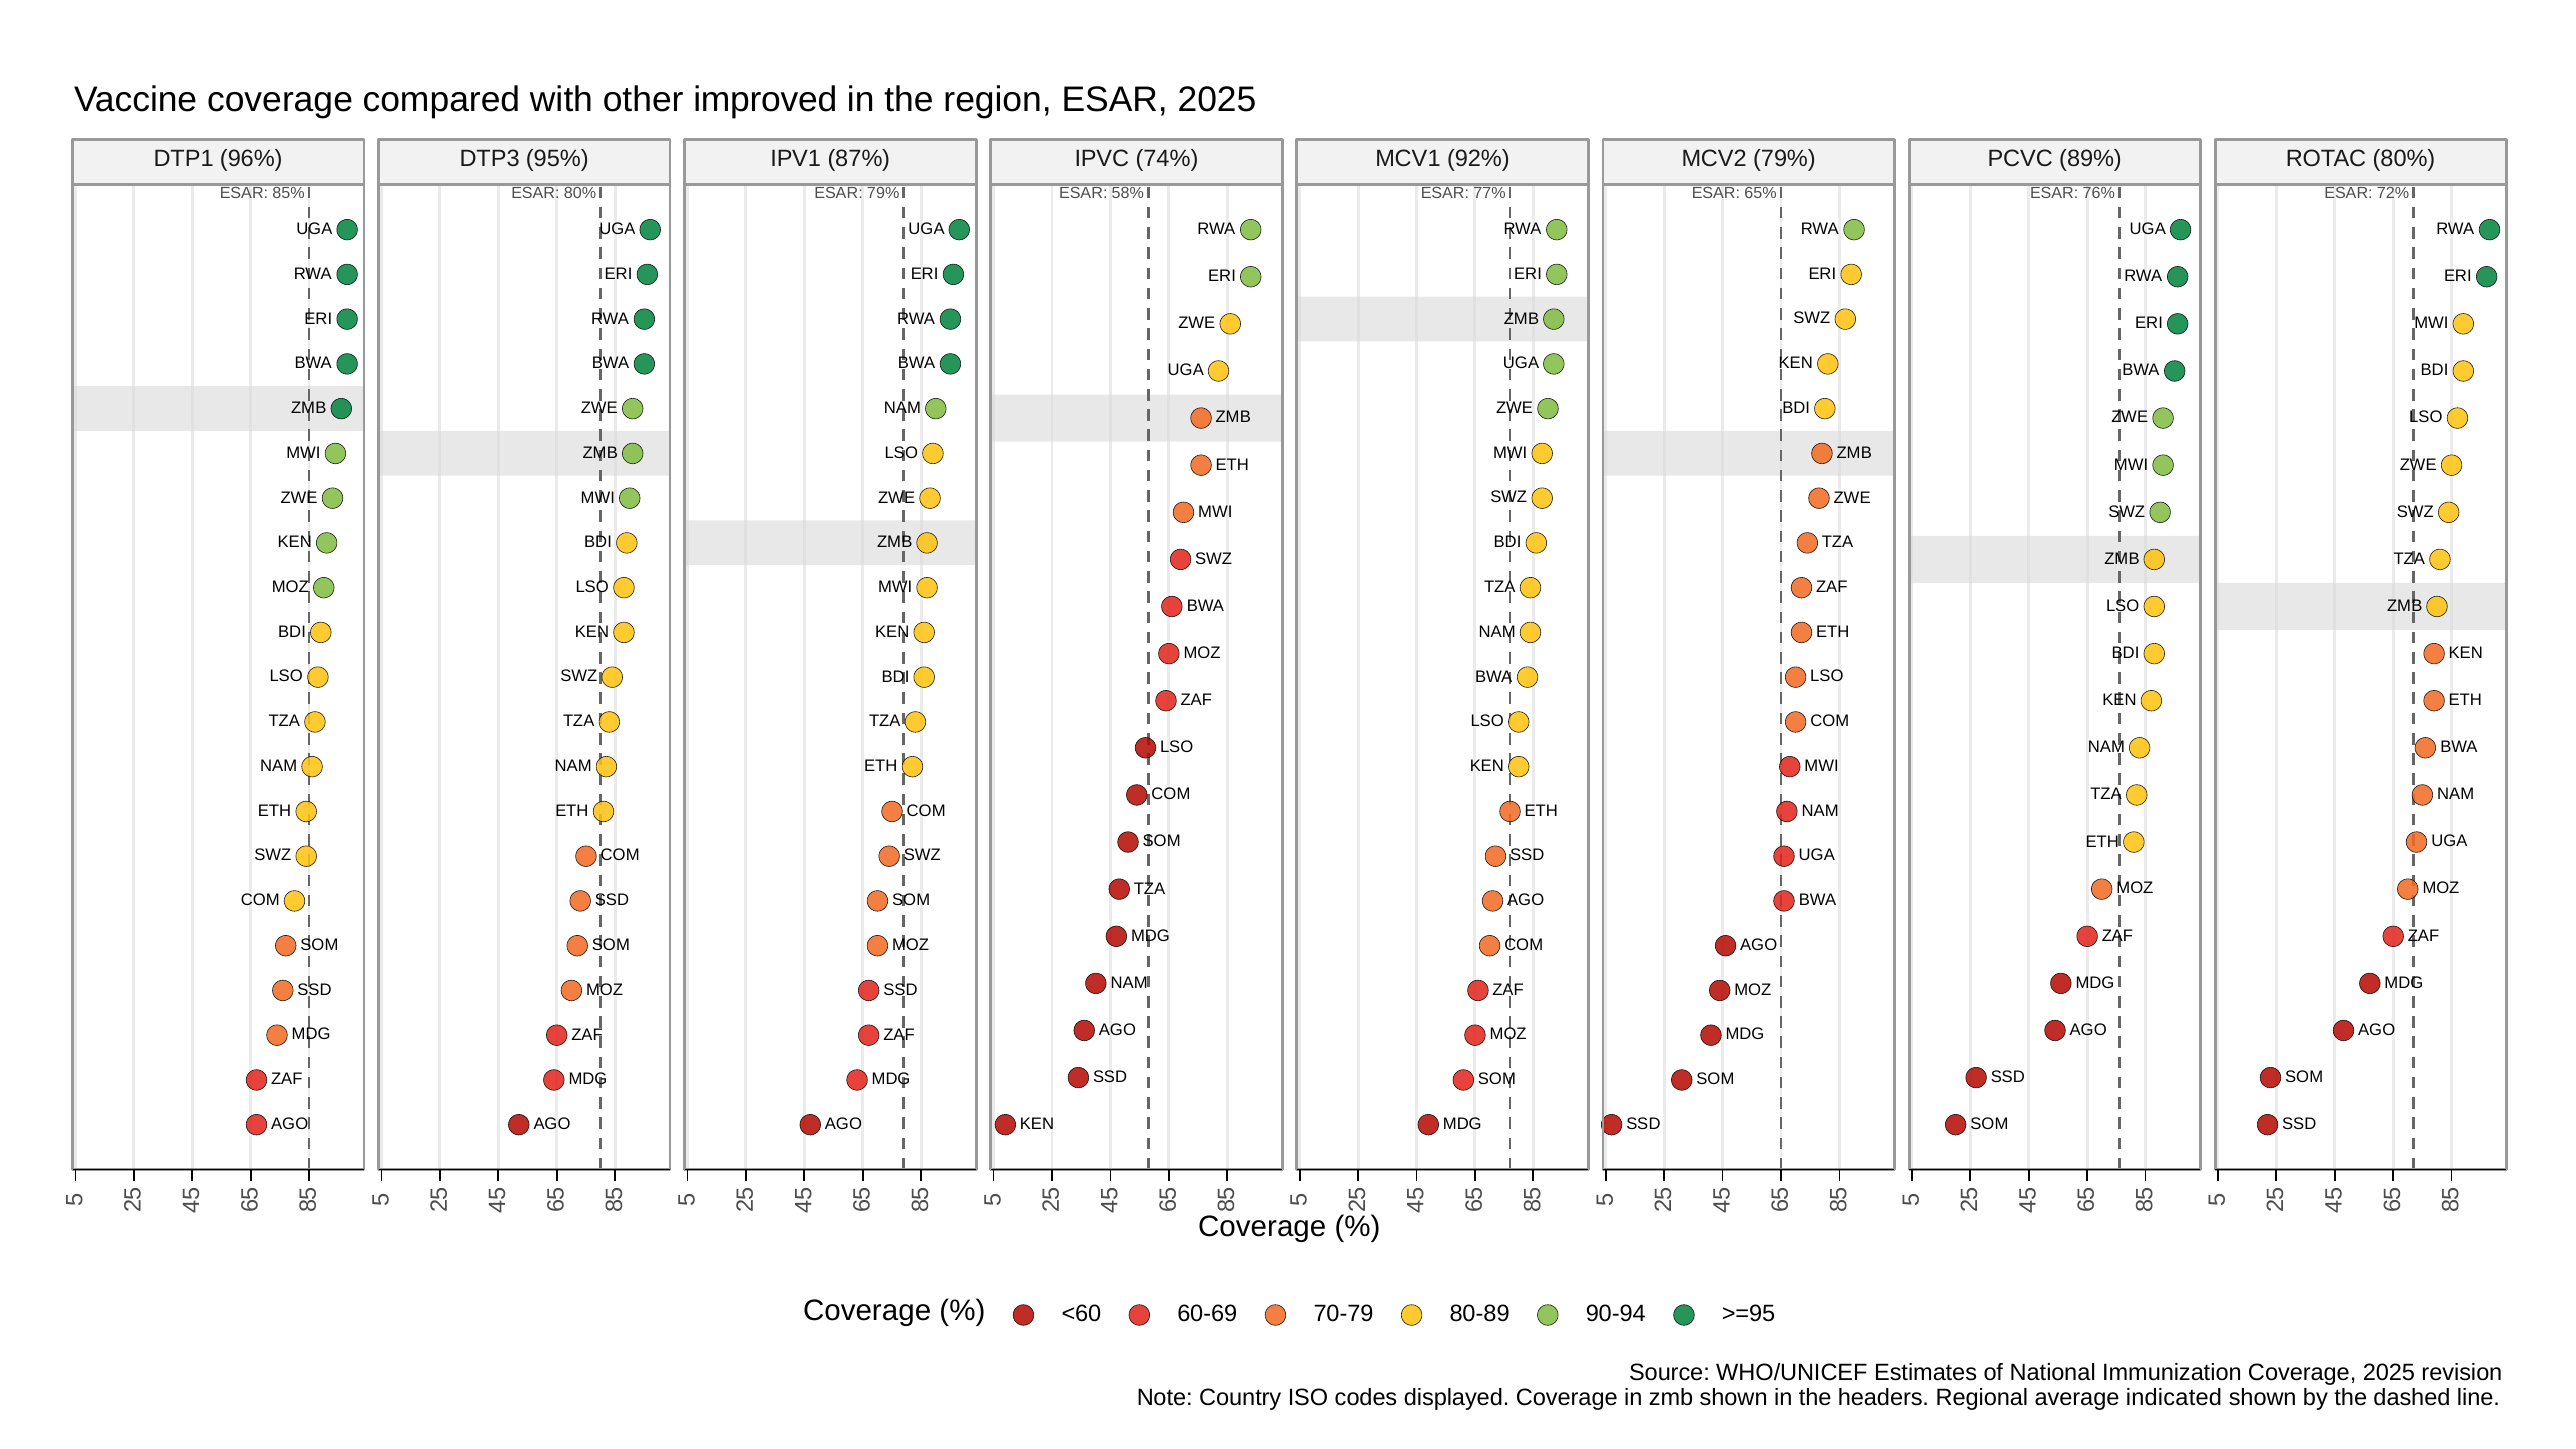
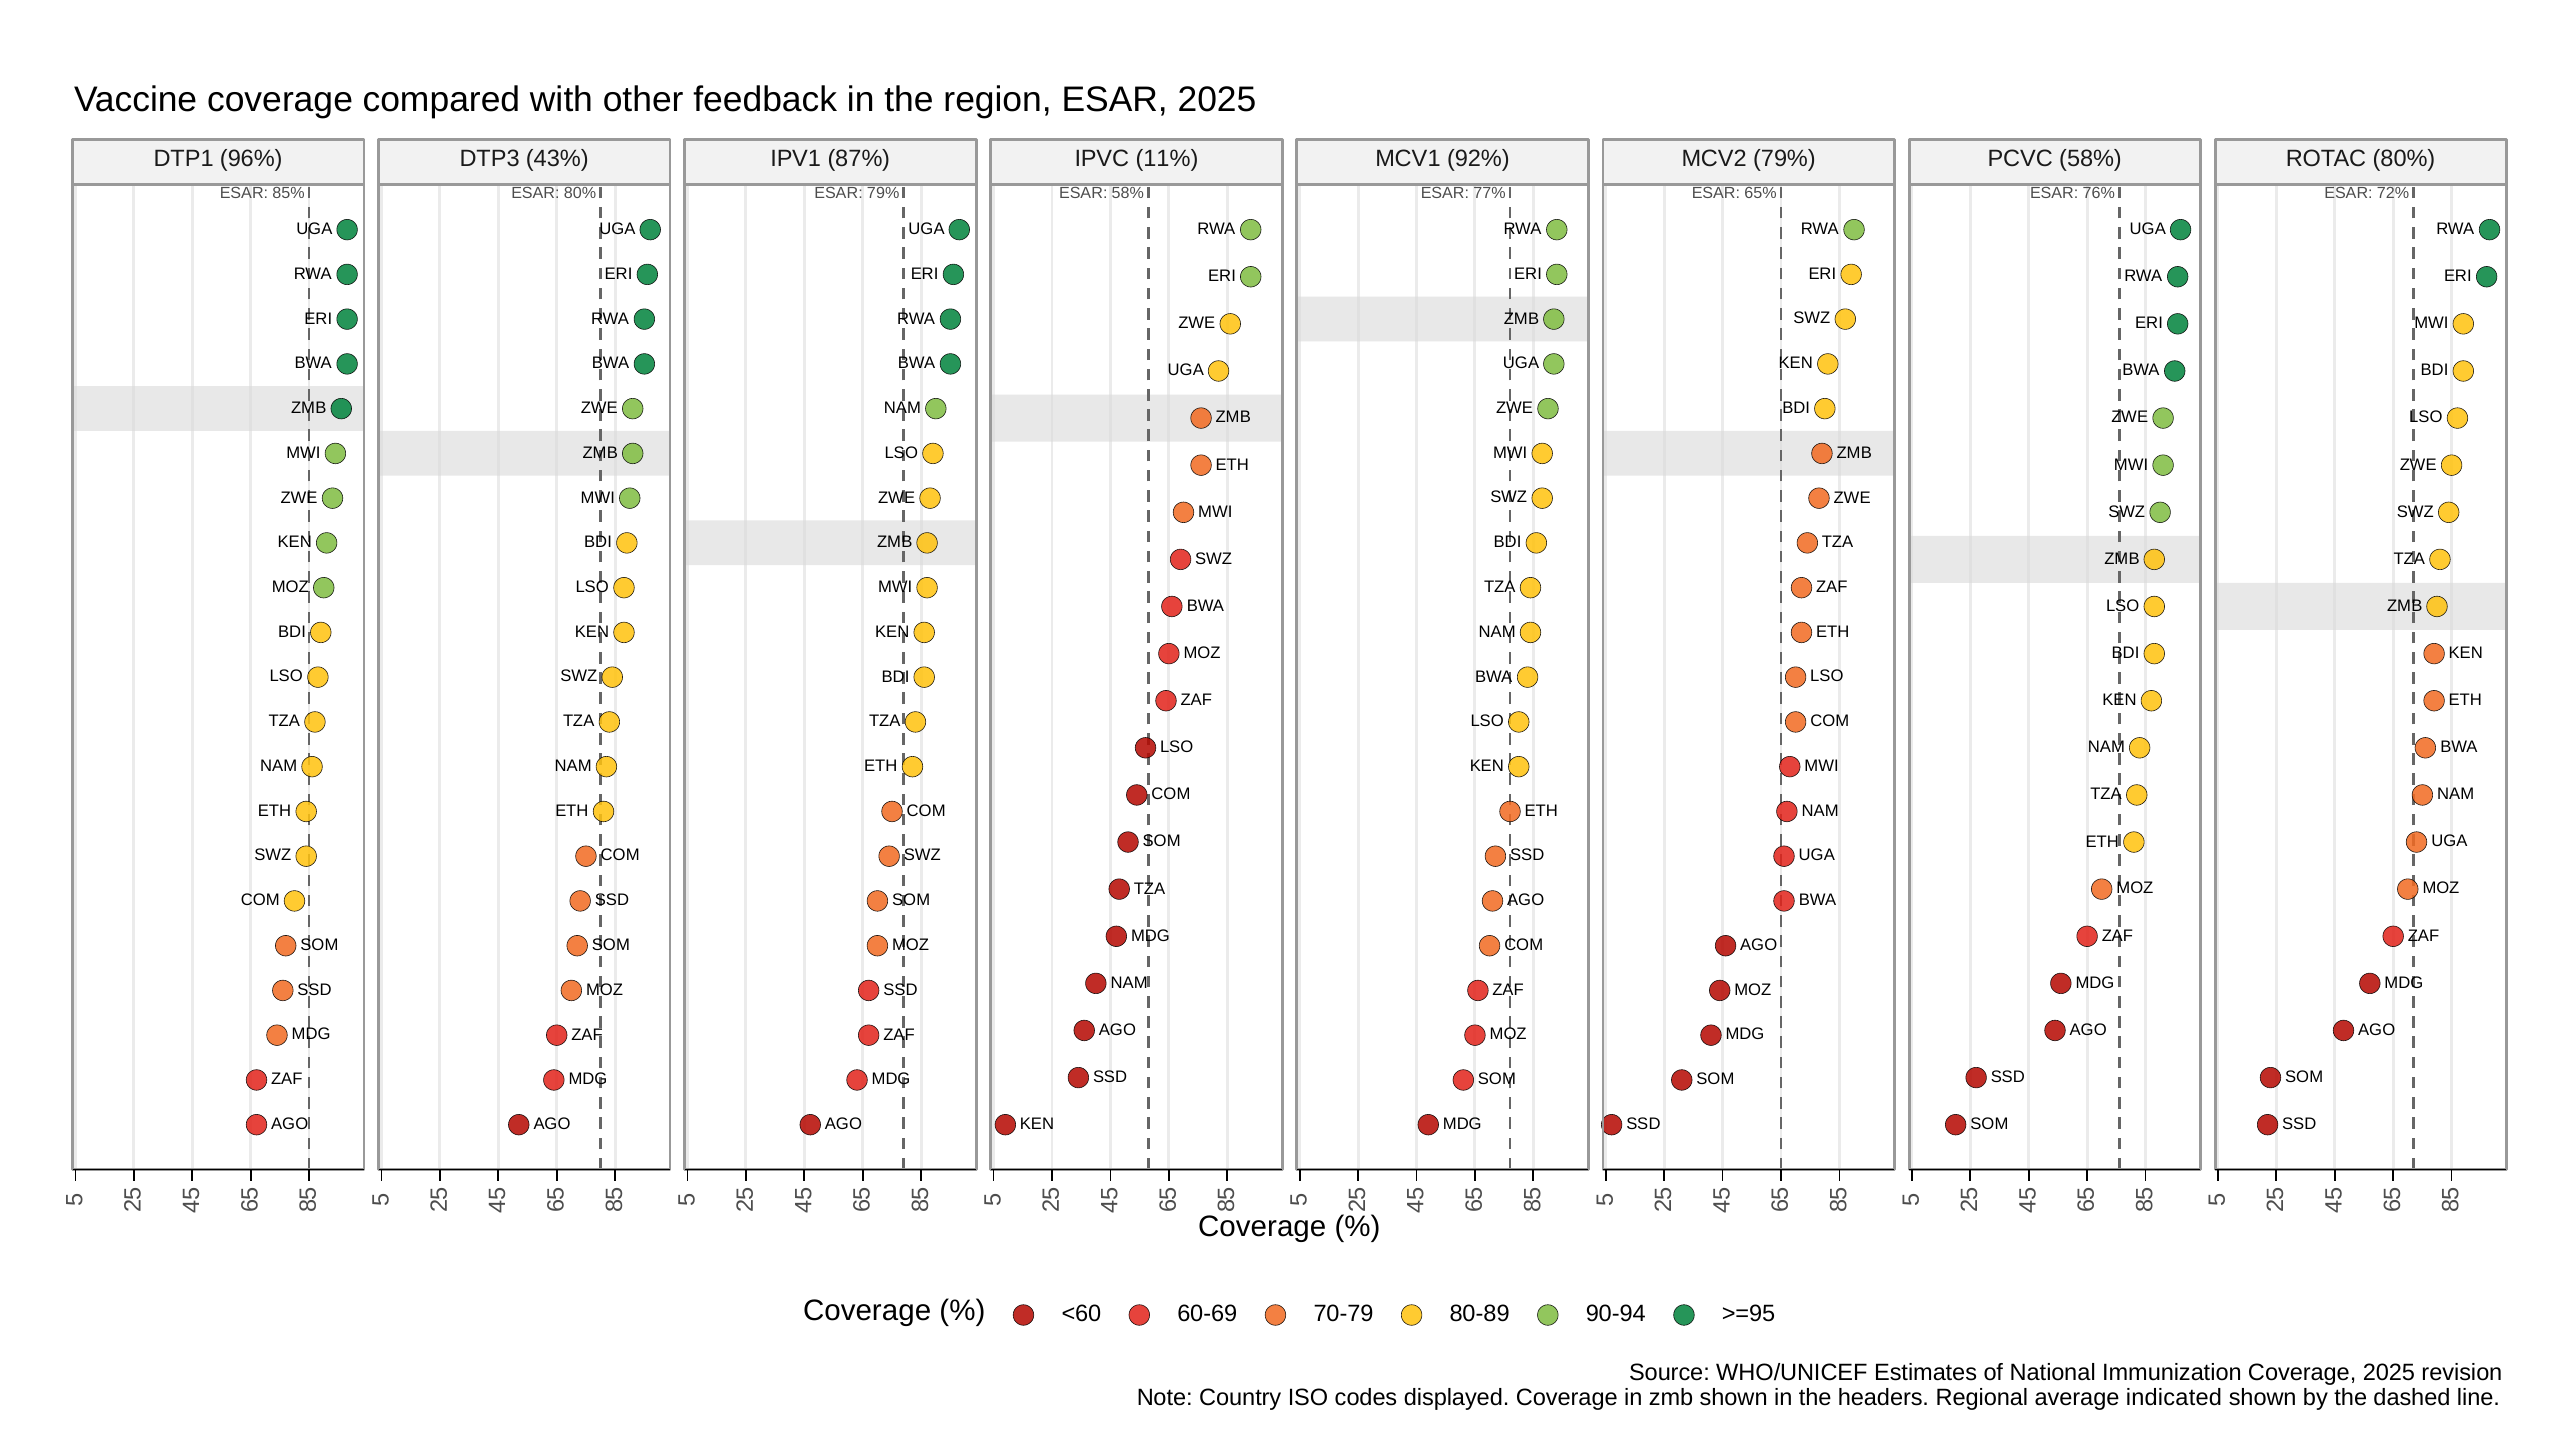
improved: improved -> feedback (765, 100)
95%: 95% -> 43% (557, 159)
74%: 74% -> 11% (1167, 159)
PCVC 89%: 89% -> 58% (2091, 159)
